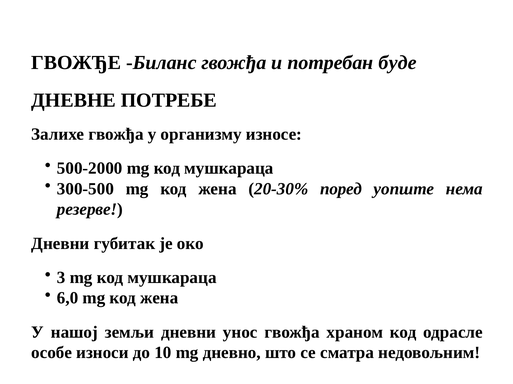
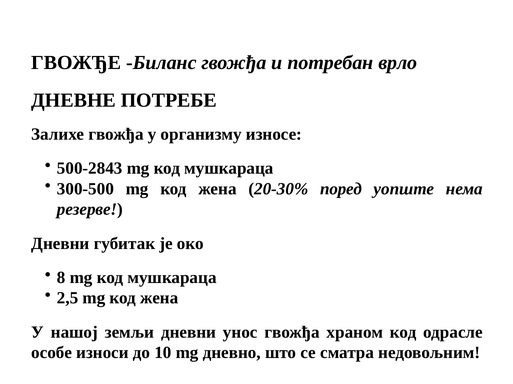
буде: буде -> врло (398, 63)
500-2000: 500-2000 -> 500-2843 (90, 169)
3: 3 -> 8 (61, 278)
6,0: 6,0 -> 2,5 (68, 299)
